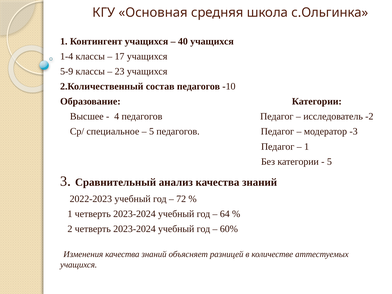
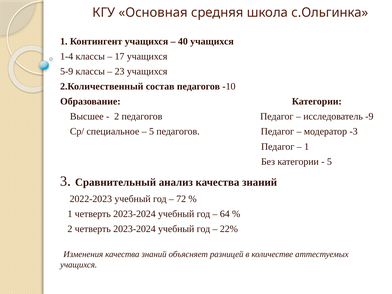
4: 4 -> 2 (117, 116)
-2: -2 -> -9 (369, 116)
60%: 60% -> 22% (229, 229)
